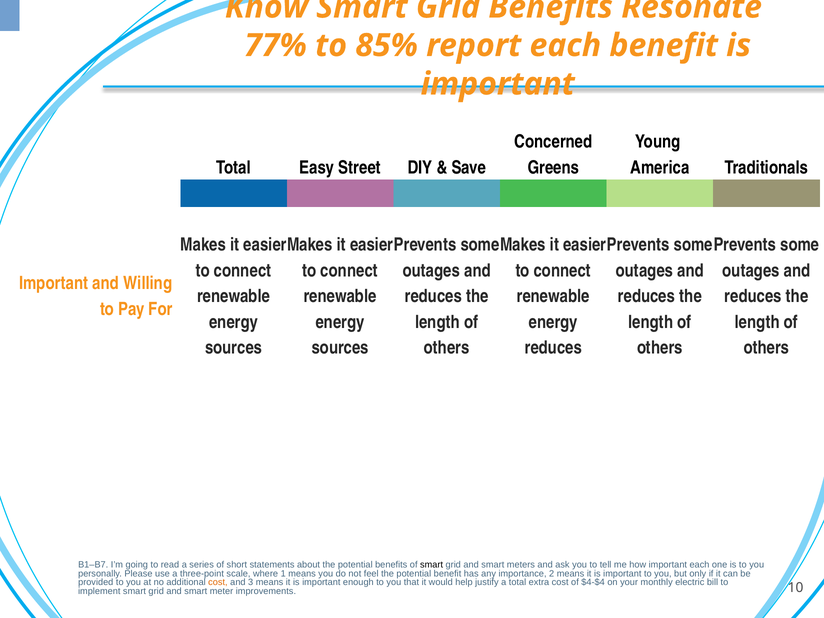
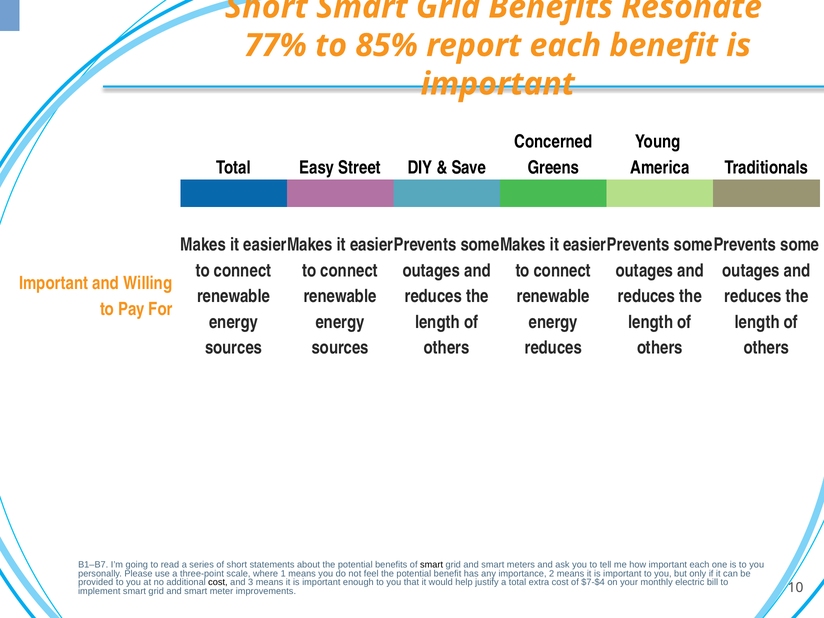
Know: Know -> Short (266, 7)
cost colour: orange -> black (218, 582)
$4-$4: $4-$4 -> $7-$4 (593, 582)
